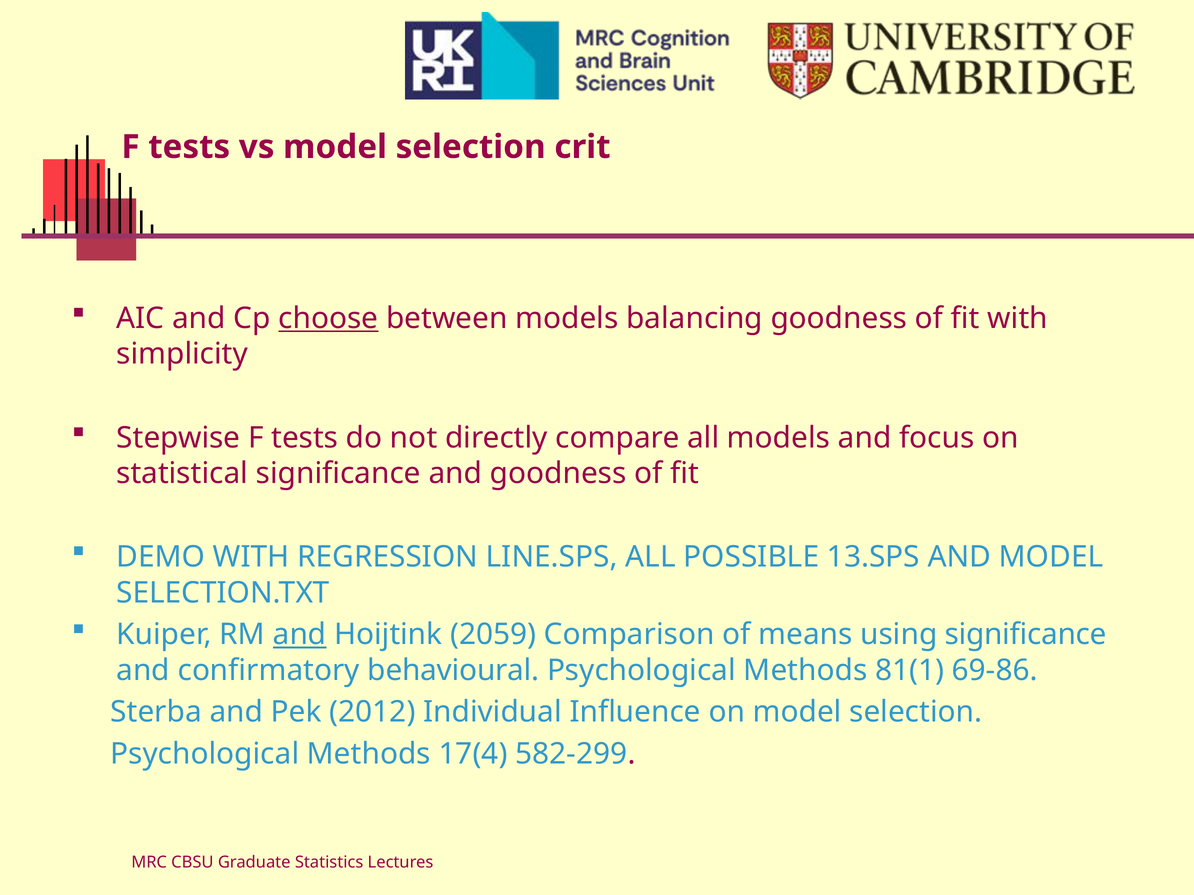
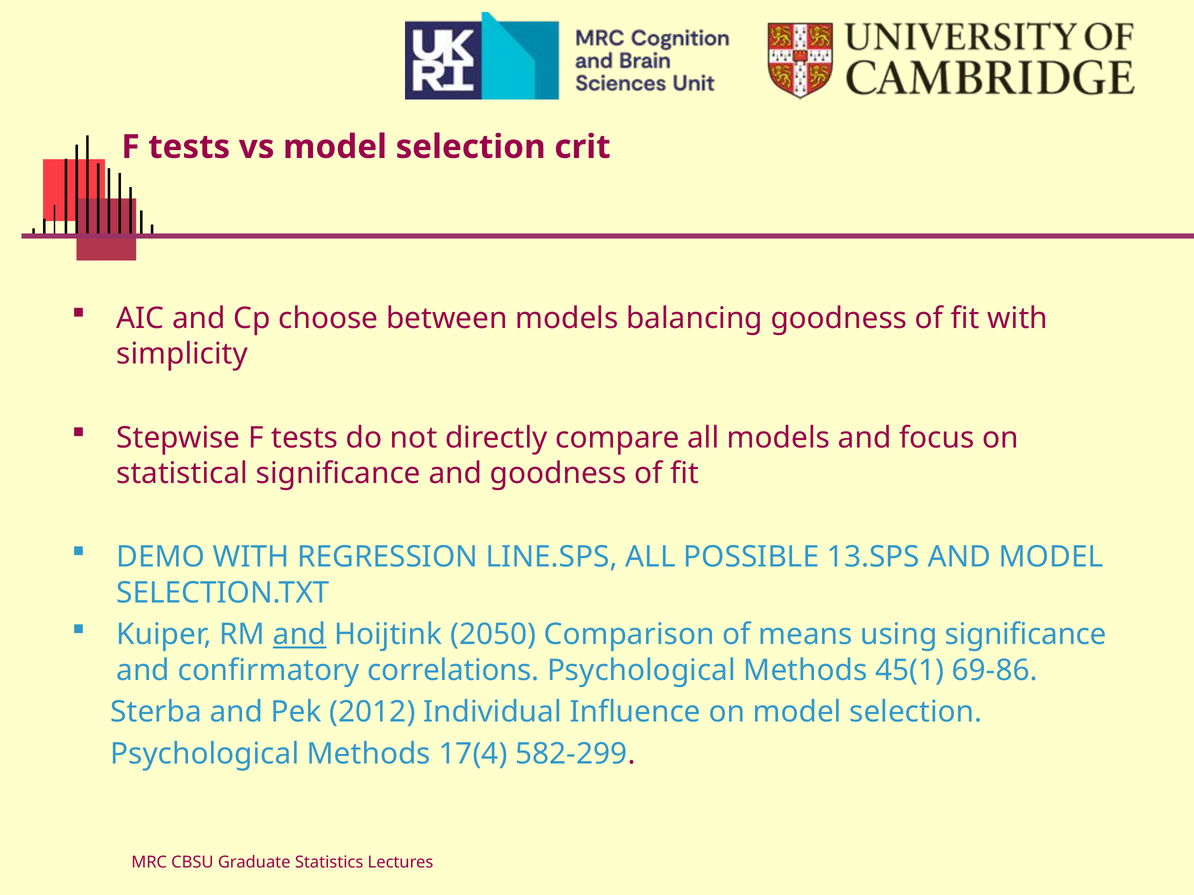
choose underline: present -> none (328, 318)
2059: 2059 -> 2050 (493, 635)
behavioural: behavioural -> correlations (453, 671)
81(1: 81(1 -> 45(1 (910, 671)
